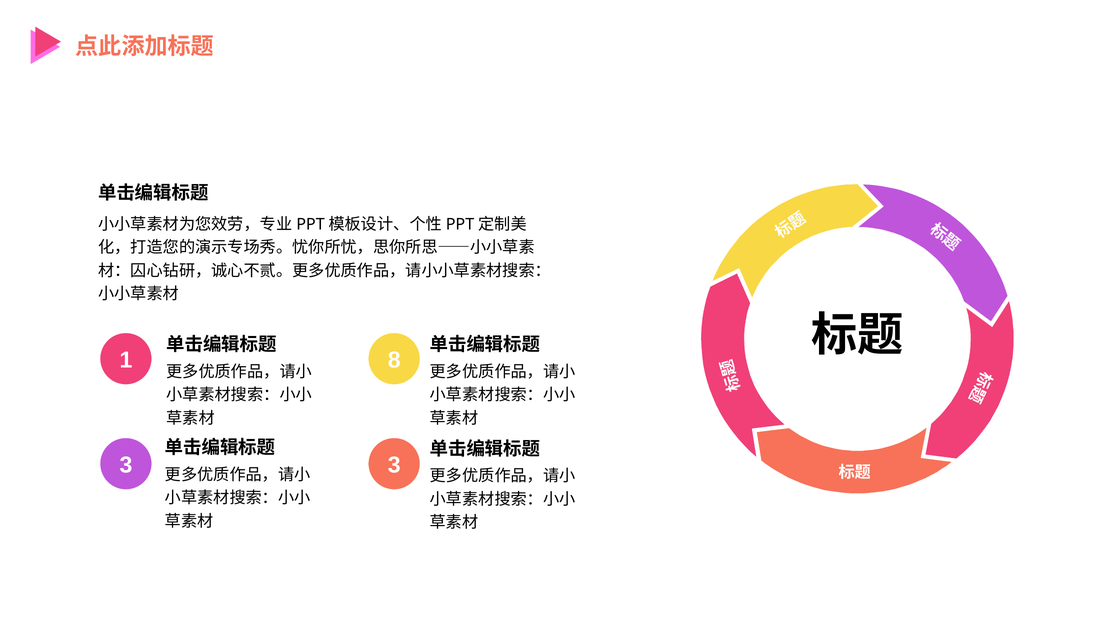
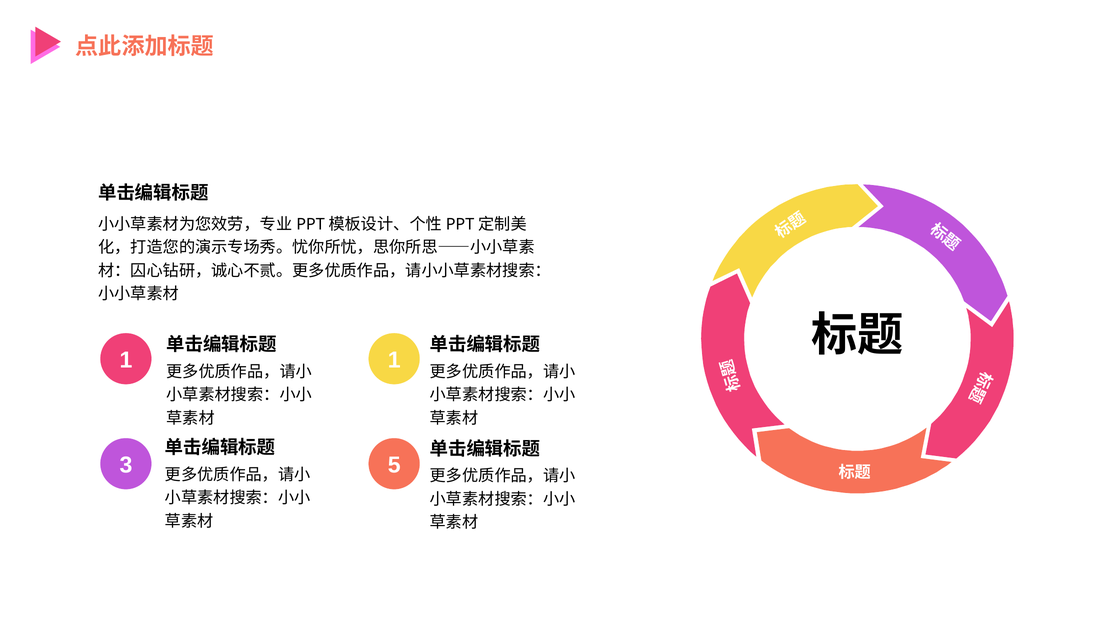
1 8: 8 -> 1 (394, 360)
3 3: 3 -> 5 (394, 465)
